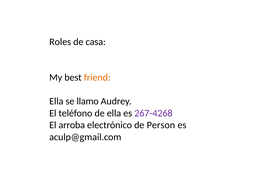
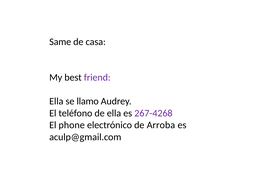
Roles: Roles -> Same (60, 42)
friend colour: orange -> purple (97, 78)
arroba: arroba -> phone (72, 125)
Person: Person -> Arroba (161, 125)
